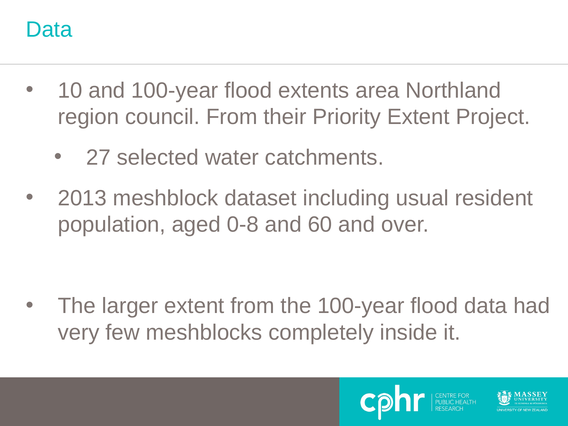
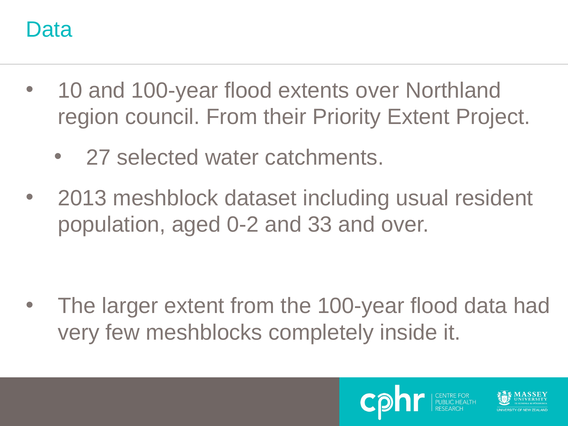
extents area: area -> over (377, 90)
0-8: 0-8 -> 0-2 (243, 225)
60: 60 -> 33 (320, 225)
